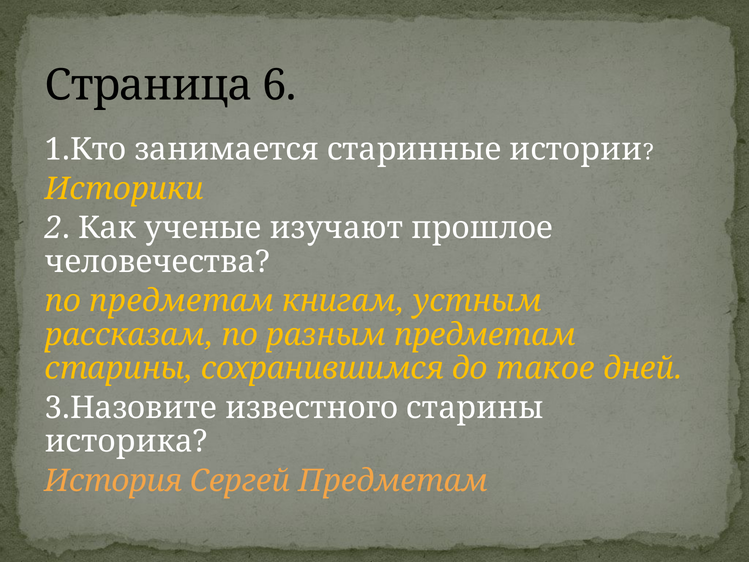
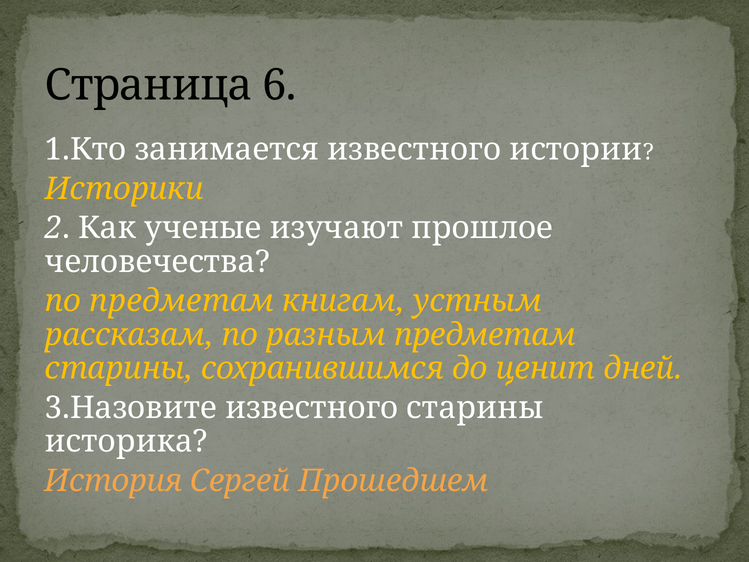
занимается старинные: старинные -> известного (414, 149)
такое: такое -> ценит (546, 368)
Сергей Предметам: Предметам -> Прошедшем (393, 481)
